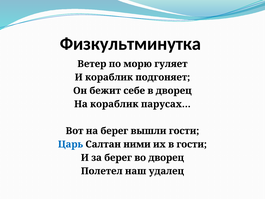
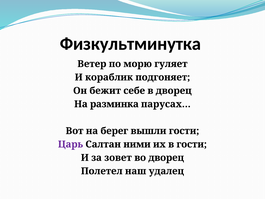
На кораблик: кораблик -> разминка (114, 104)
Царь colour: blue -> purple (70, 144)
за берег: берег -> зовет (118, 158)
